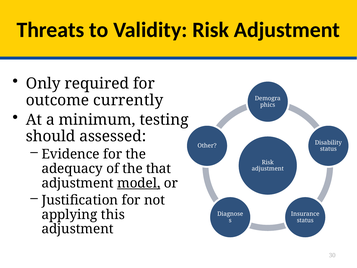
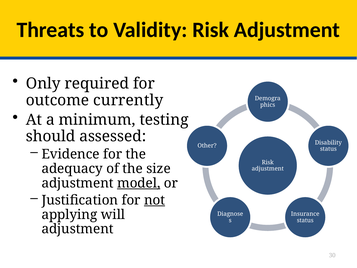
that: that -> size (158, 168)
not underline: none -> present (155, 200)
this: this -> will (113, 214)
